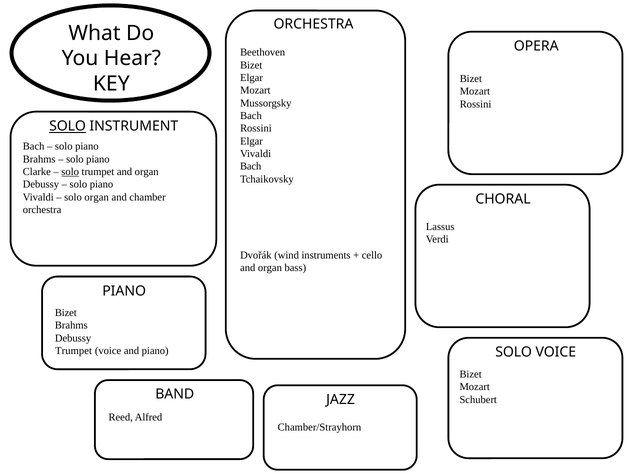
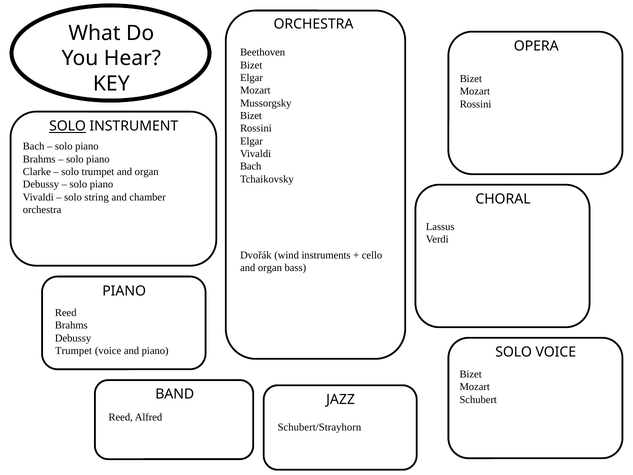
Bach: Bach -> Bizet (251, 116)
solo underline: present -> none (70, 172)
solo organ: organ -> string (97, 197)
Bizet: Bizet -> Reed (66, 313)
Chamber/Strayhorn: Chamber/Strayhorn -> Schubert/Strayhorn (319, 427)
